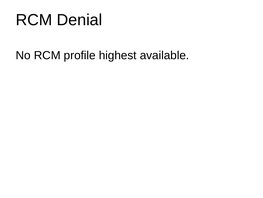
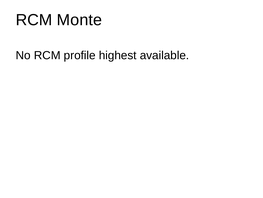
Denial: Denial -> Monte (79, 20)
